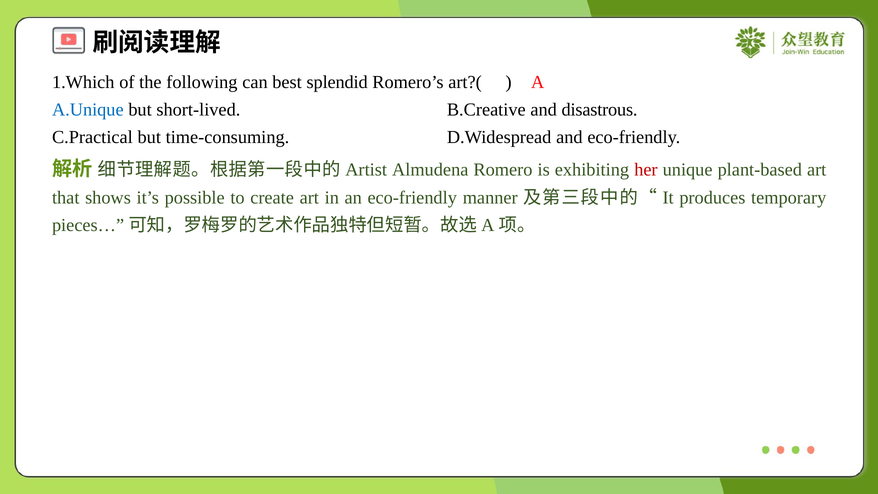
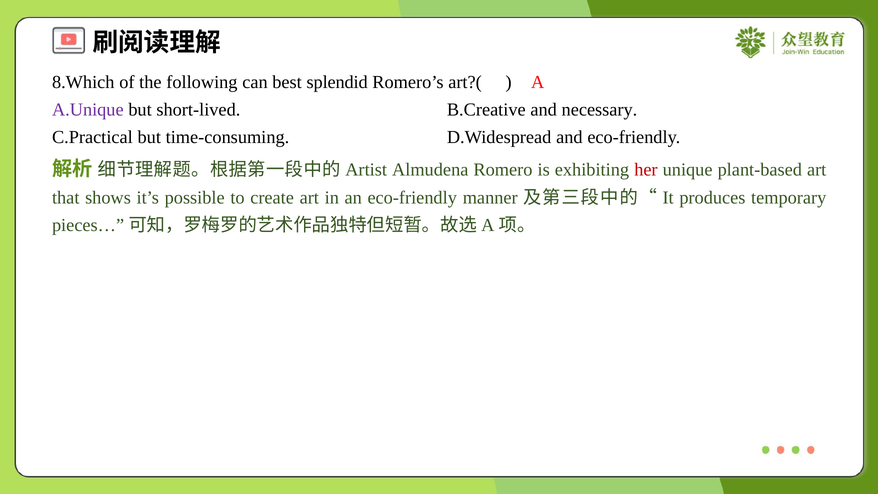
1.Which: 1.Which -> 8.Which (83, 82)
A.Unique colour: blue -> purple (88, 110)
disastrous: disastrous -> necessary (599, 110)
